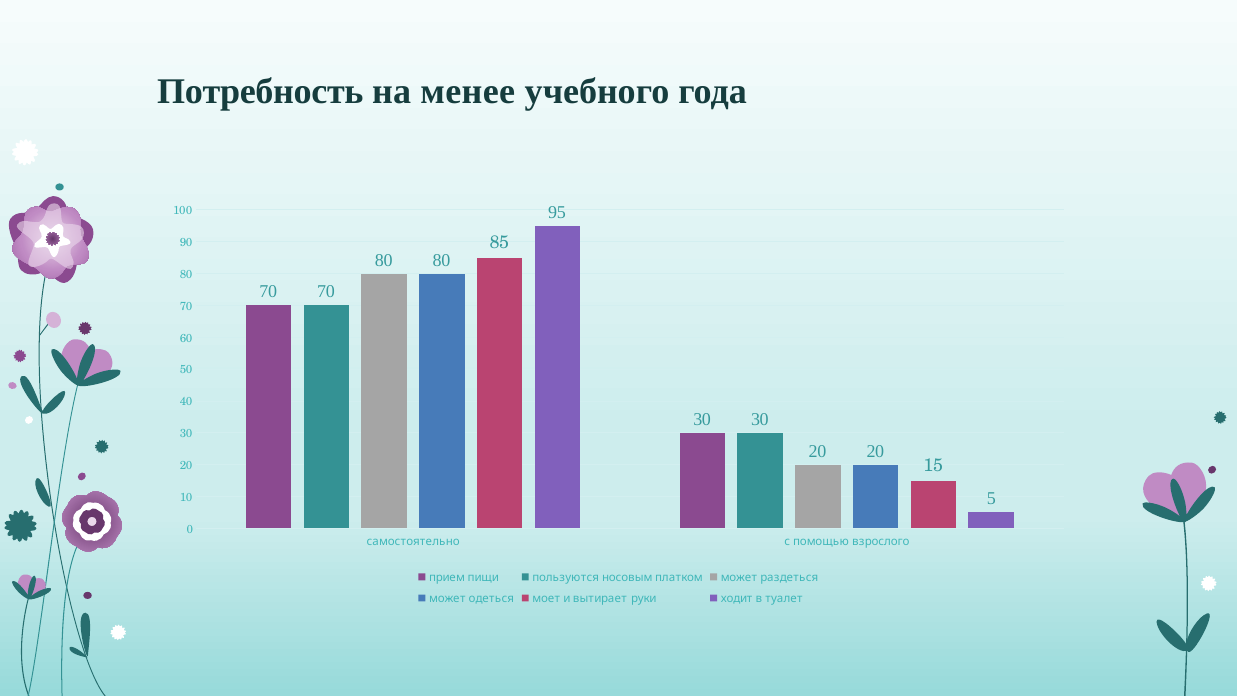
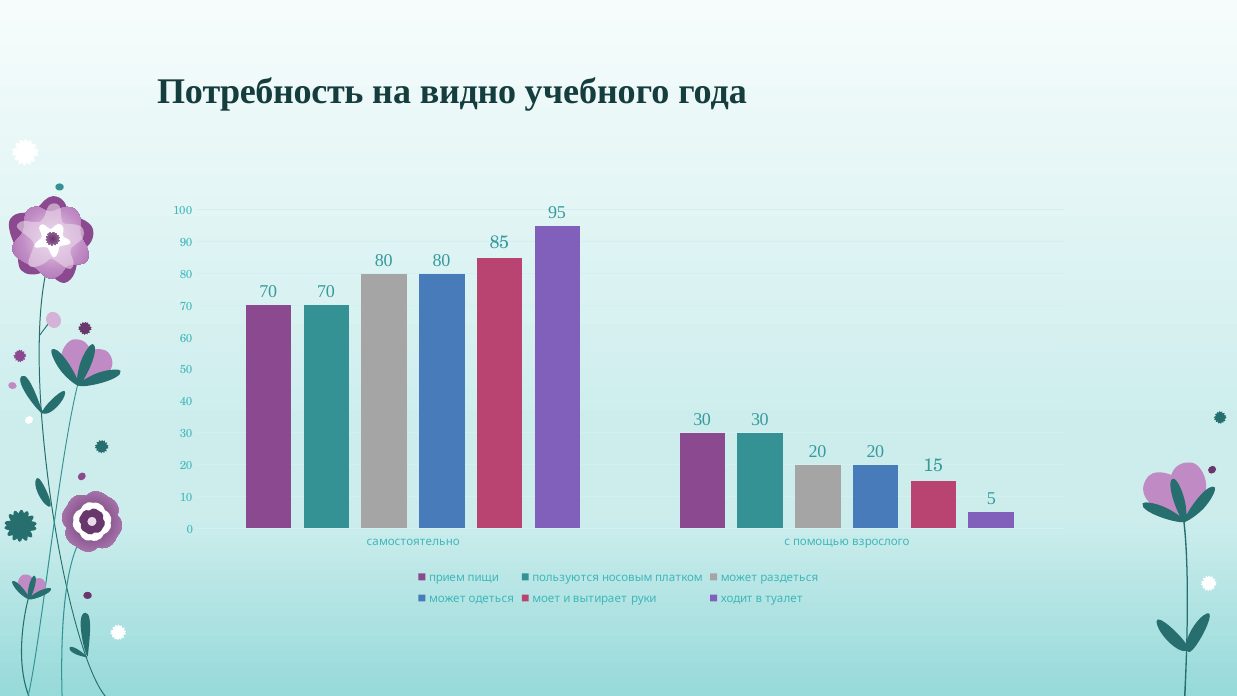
менее: менее -> видно (468, 92)
